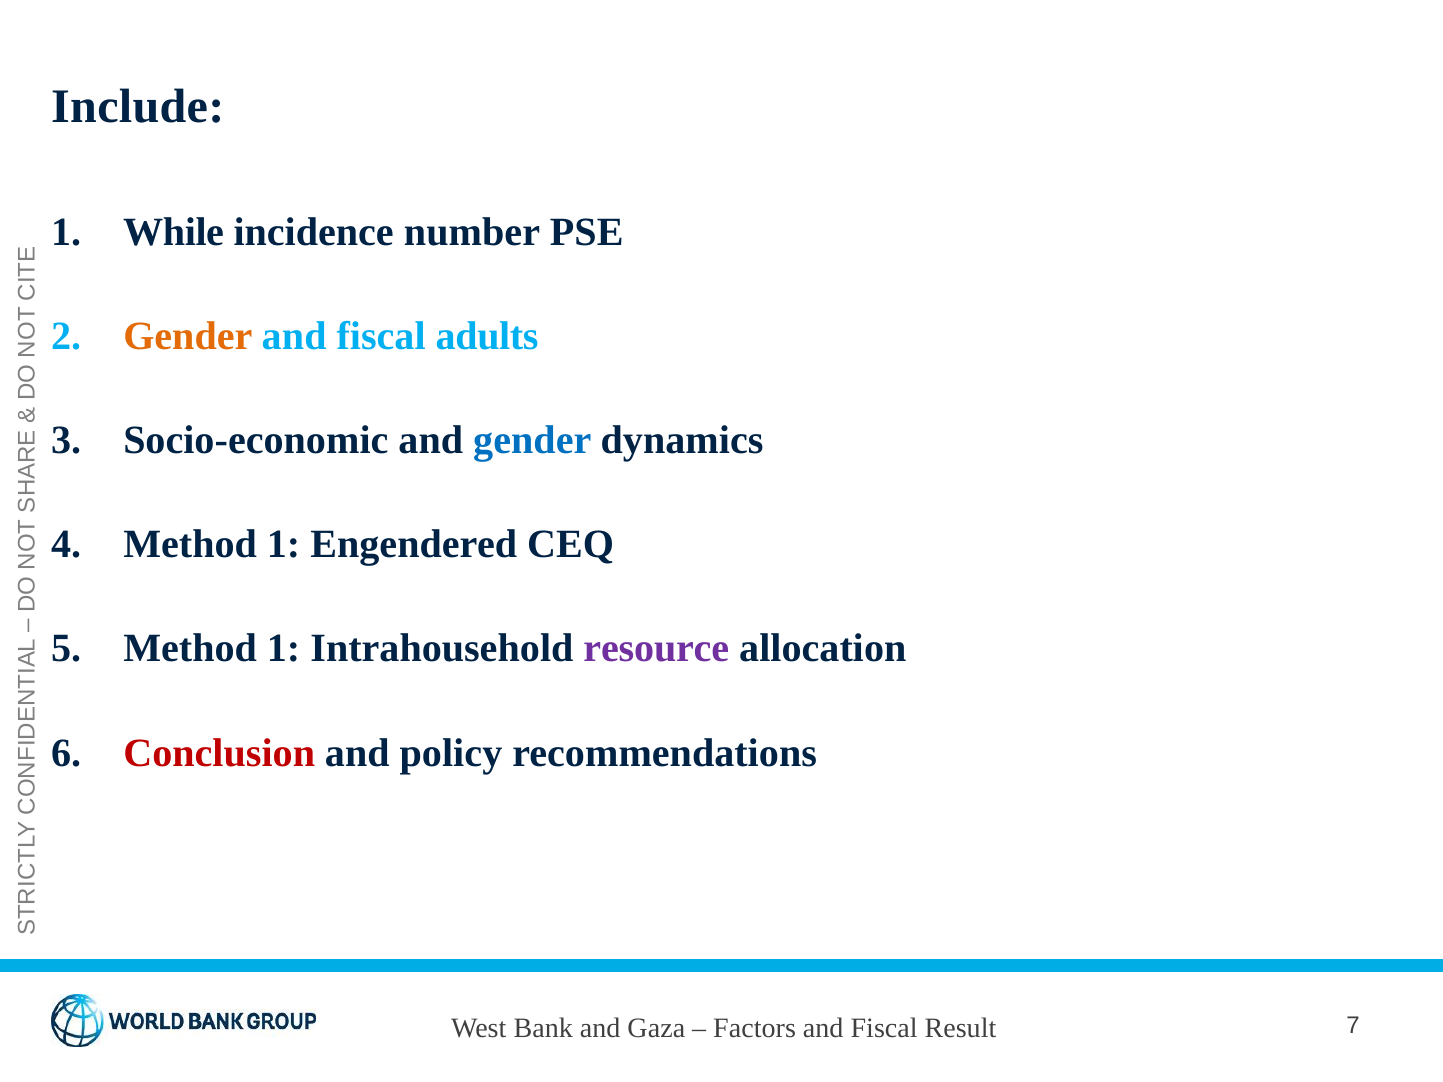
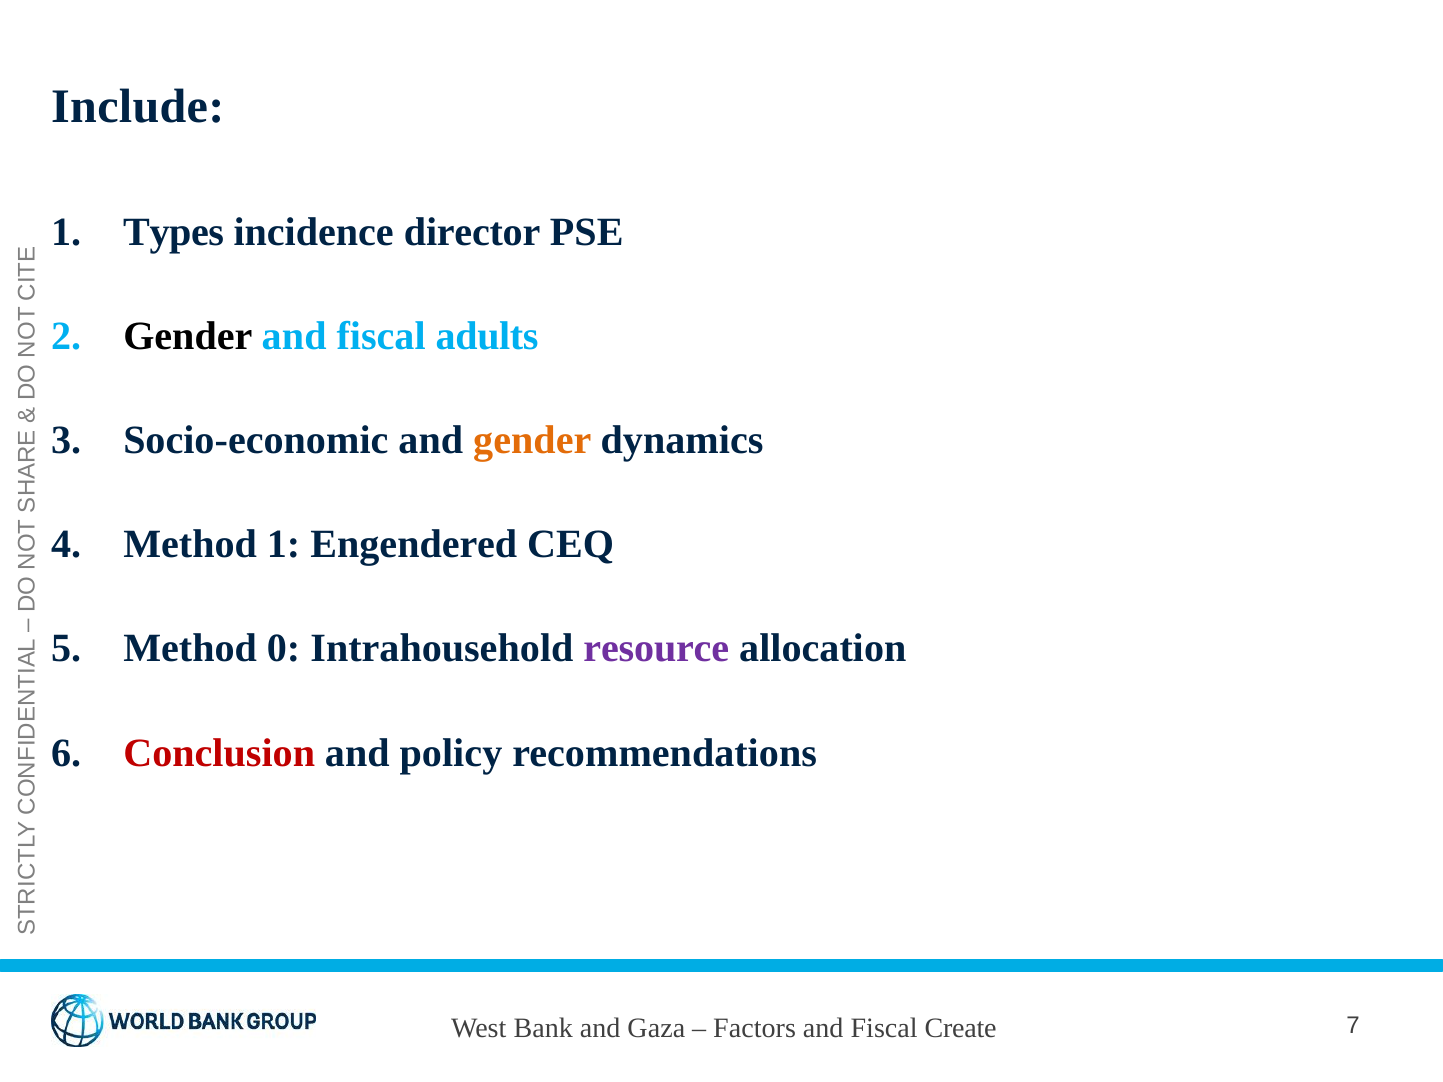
While: While -> Types (174, 232)
number: number -> director (472, 232)
Gender colour: orange -> black (188, 336)
gender colour: blue -> orange (532, 440)
1: 1 -> 0 (284, 649)
Result: Result -> Create (961, 1028)
